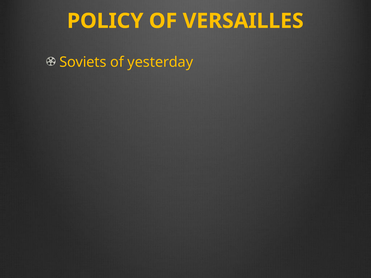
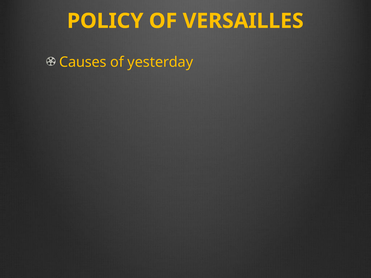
Soviets: Soviets -> Causes (83, 62)
